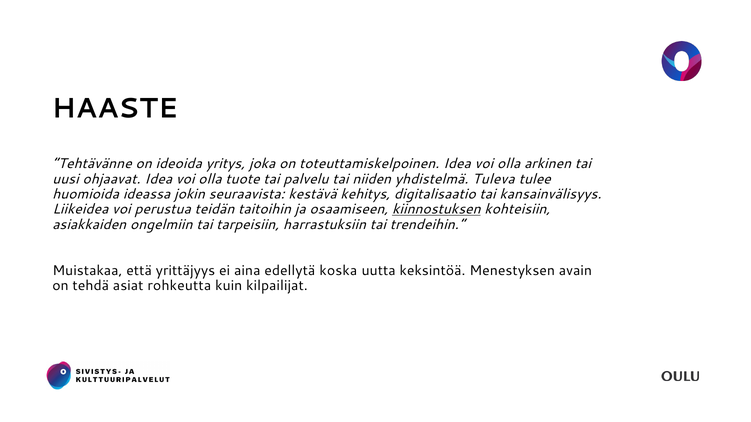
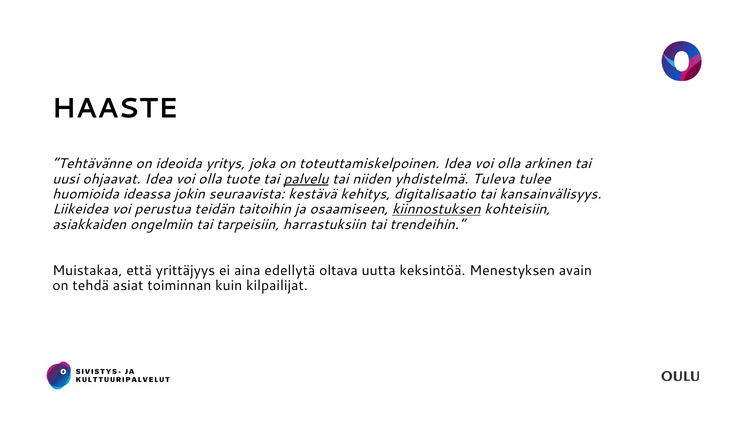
palvelu underline: none -> present (306, 179)
koska: koska -> oltava (338, 271)
rohkeutta: rohkeutta -> toiminnan (179, 286)
